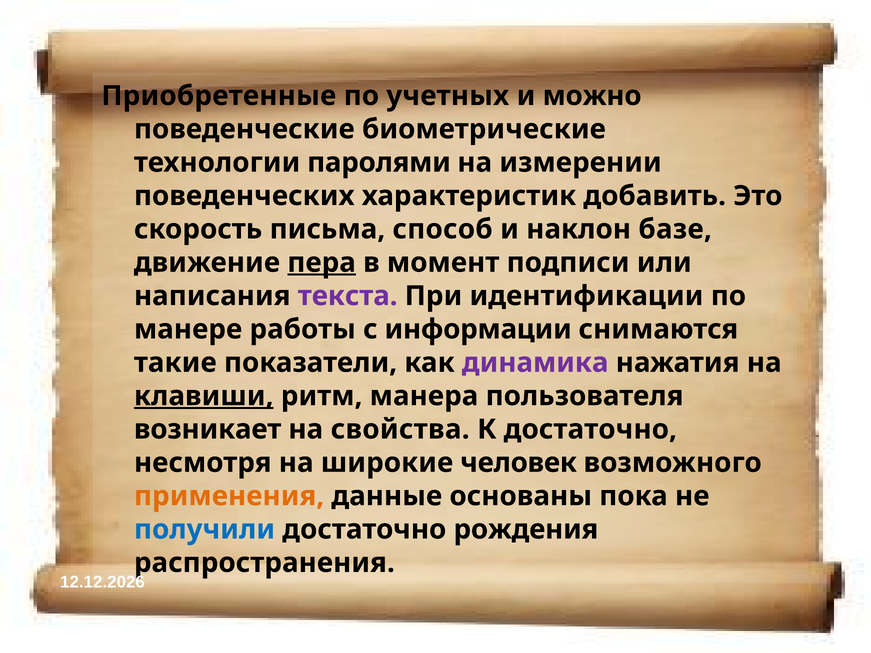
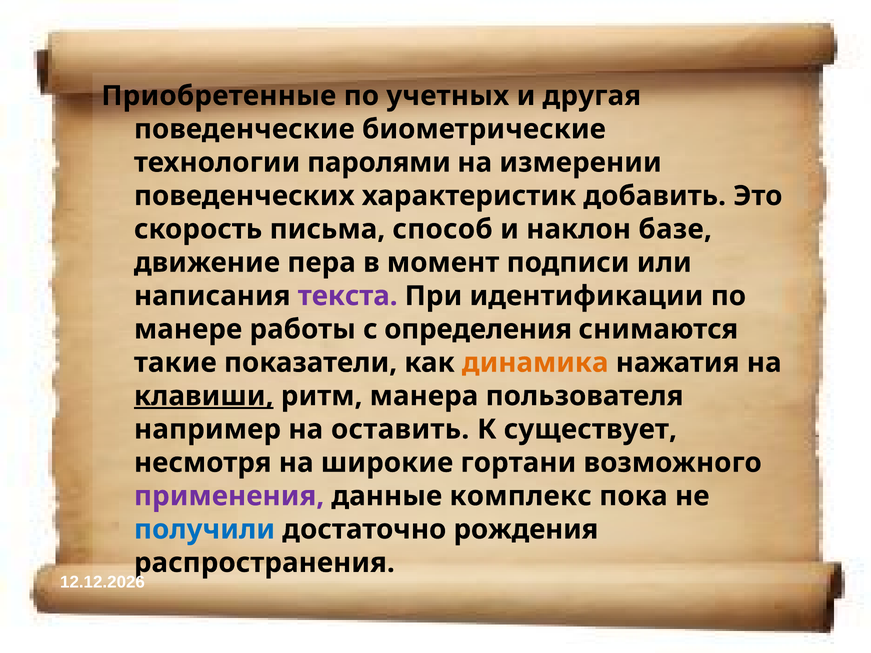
можно: можно -> другая (592, 96)
пера underline: present -> none (322, 263)
информации: информации -> определения (478, 329)
динамика colour: purple -> orange (535, 363)
возникает: возникает -> например (208, 430)
свойства: свойства -> оставить (400, 430)
К достаточно: достаточно -> существует (590, 430)
человек: человек -> гортани (518, 463)
применения colour: orange -> purple (229, 496)
основаны: основаны -> комплекс (521, 496)
